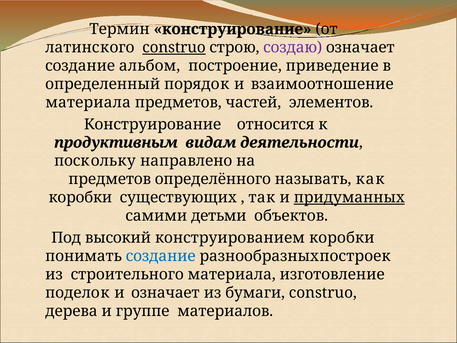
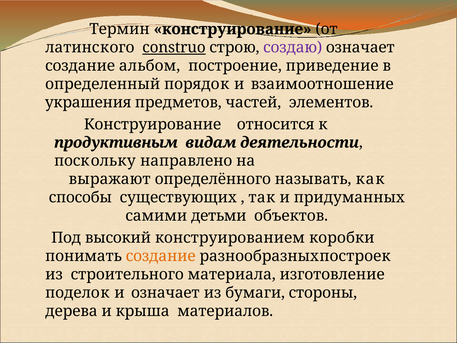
материала: материала -> украшения (88, 102)
предметов: предметов -> выражают (110, 179)
коробки: коробки -> способы (80, 197)
придуманных underline: present -> none (349, 197)
создание colour: blue -> orange (161, 256)
бумаги construo: construo -> стороны (323, 292)
группе: группе -> крыша (143, 311)
